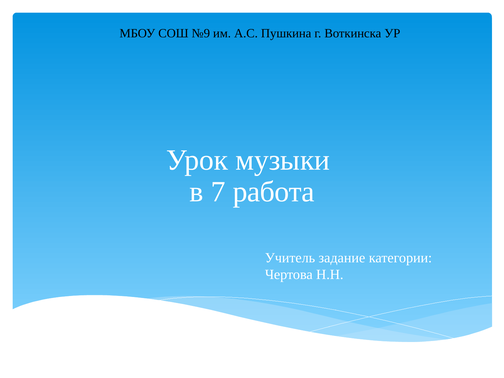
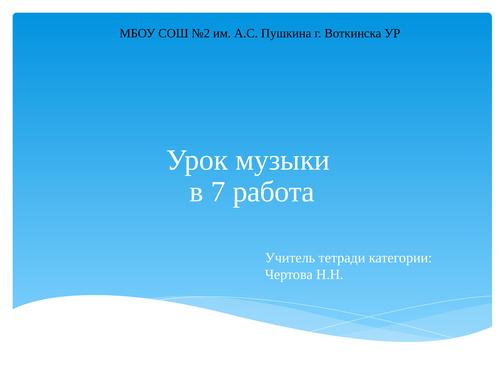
№9: №9 -> №2 (201, 33)
задание: задание -> тетради (342, 258)
